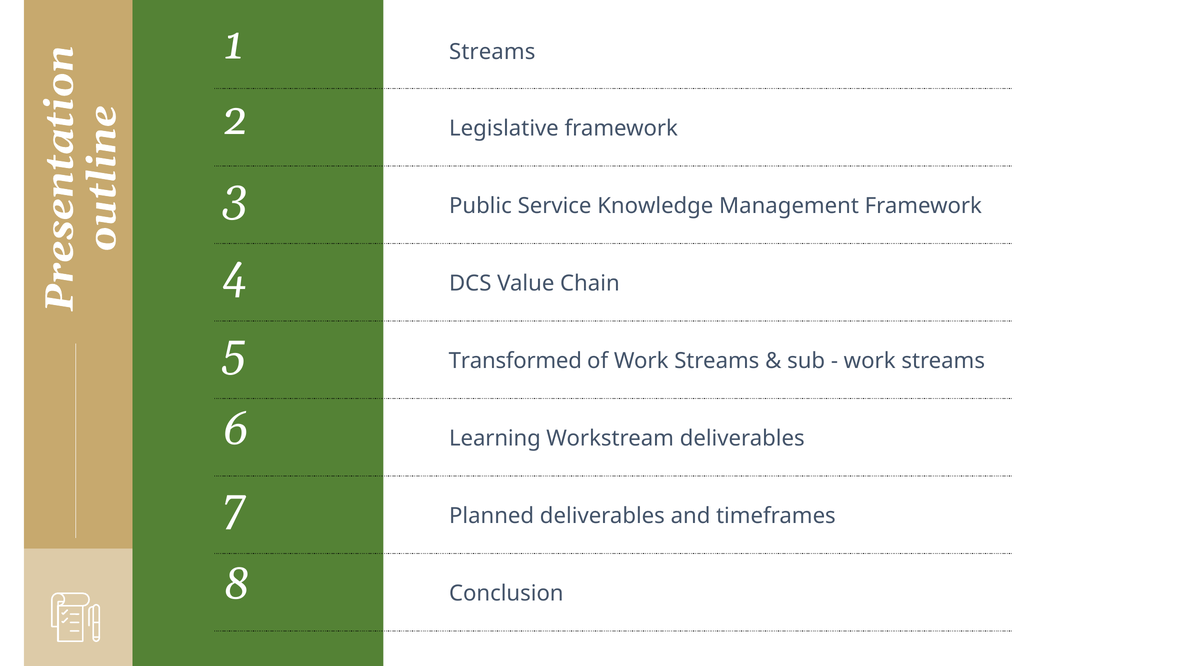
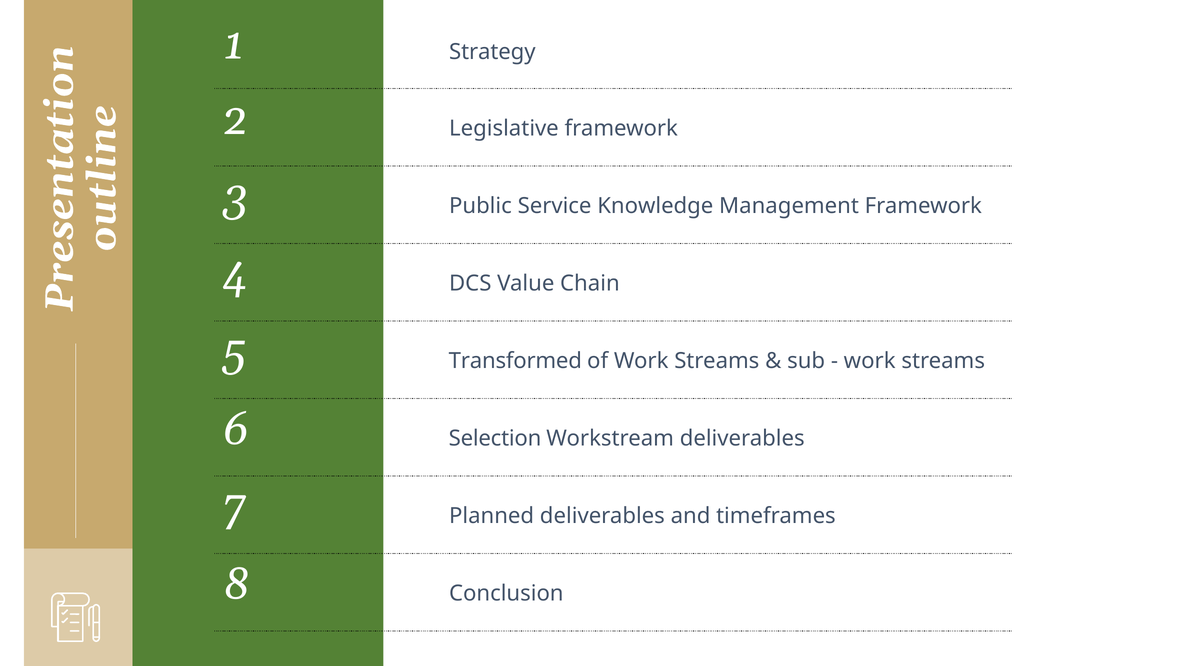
1 Streams: Streams -> Strategy (492, 52)
Learning: Learning -> Selection (495, 438)
